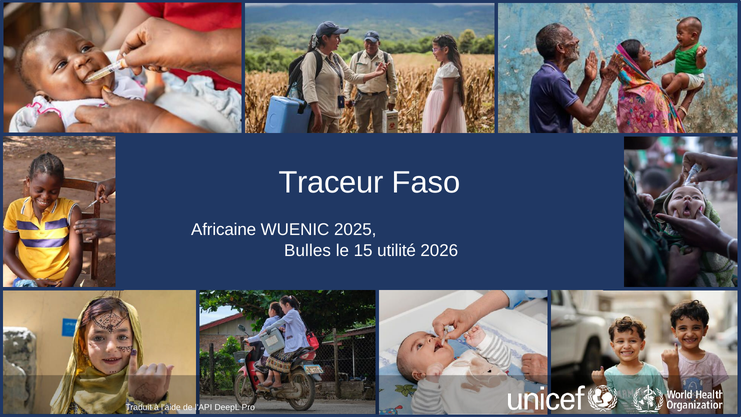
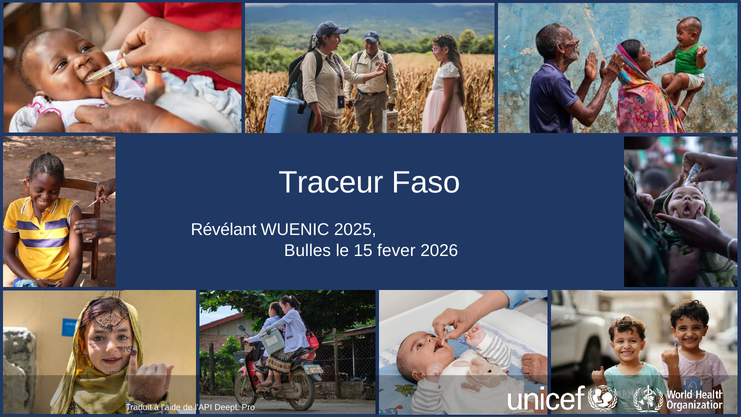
Africaine: Africaine -> Révélant (224, 230)
utilité: utilité -> fever (396, 250)
